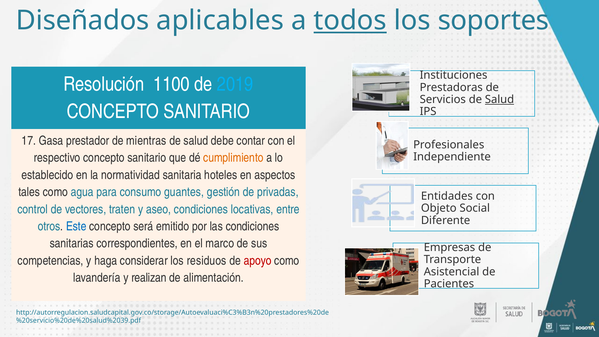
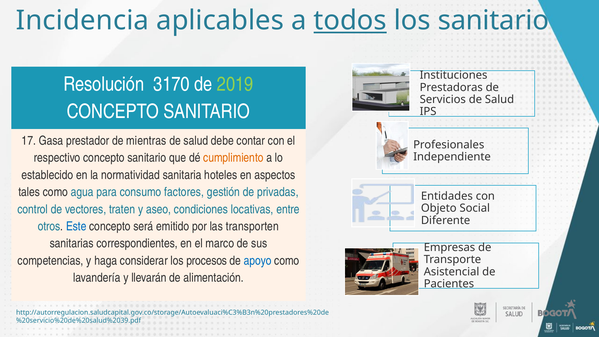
Diseñados: Diseñados -> Incidencia (82, 21)
los soportes: soportes -> sanitario (493, 21)
1100: 1100 -> 3170 (171, 84)
2019 colour: light blue -> light green (235, 84)
Salud underline: present -> none (499, 99)
guantes: guantes -> factores (184, 192)
las condiciones: condiciones -> transporten (252, 226)
residuos: residuos -> procesos (207, 261)
apoyo colour: red -> blue (258, 261)
realizan: realizan -> llevarán (149, 278)
